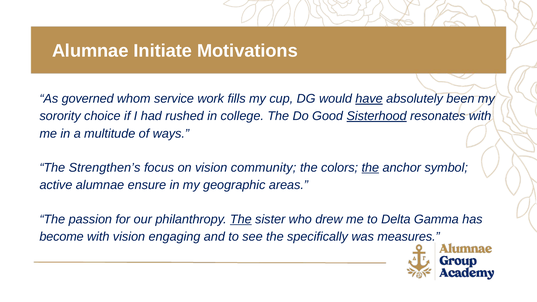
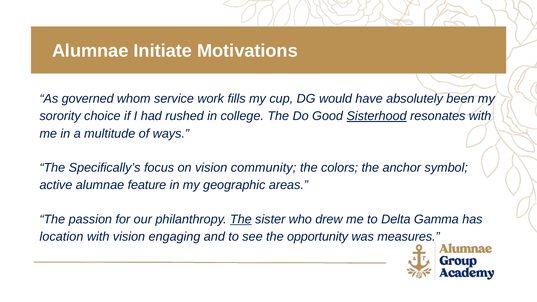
have underline: present -> none (369, 99)
Strengthen’s: Strengthen’s -> Specifically’s (105, 168)
the underline: present -> none (370, 168)
ensure: ensure -> feature (147, 185)
become: become -> location (61, 237)
specifically: specifically -> opportunity (318, 237)
